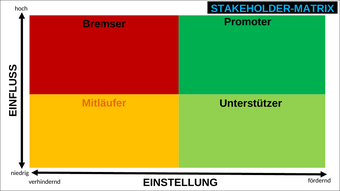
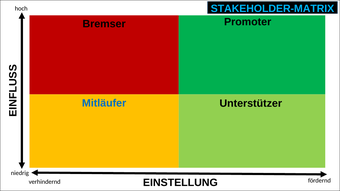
Mitläufer colour: orange -> blue (104, 103)
